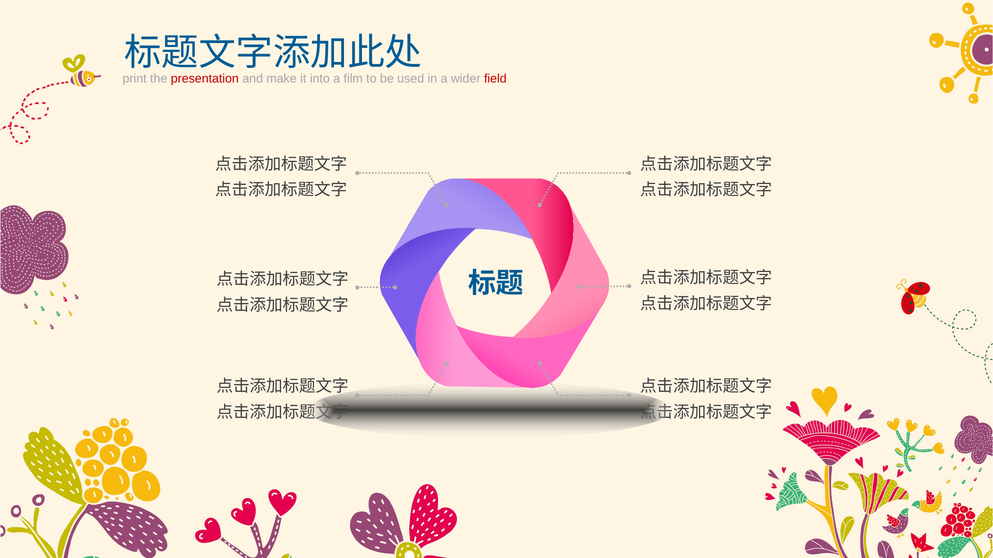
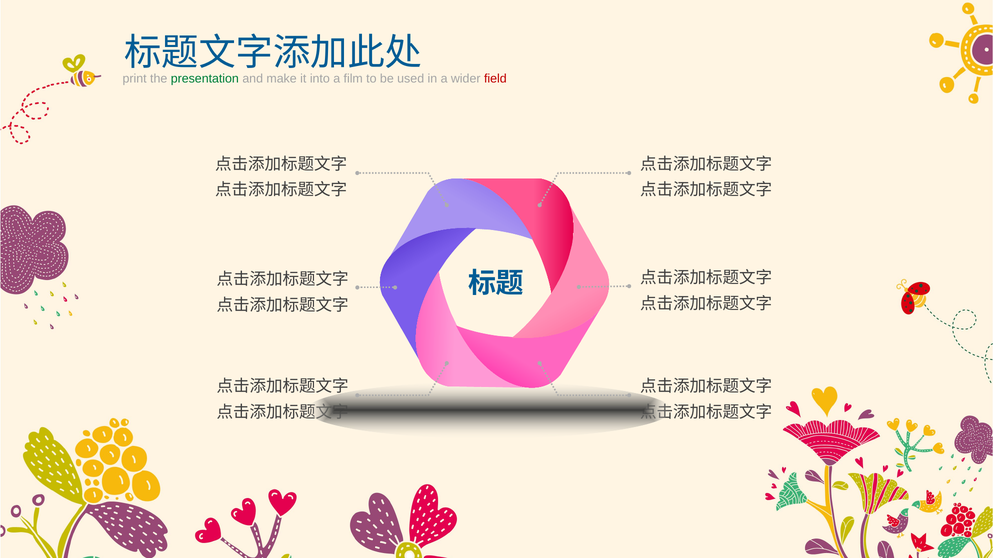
presentation colour: red -> green (205, 79)
